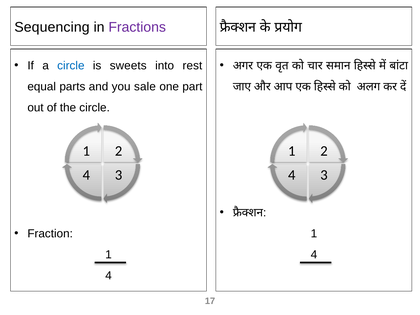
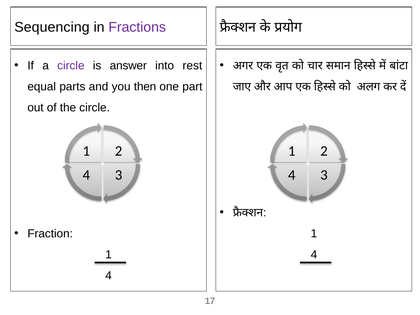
circle colour: blue -> purple (71, 66)
sweets: sweets -> answer (128, 66)
sale: sale -> then (145, 87)
